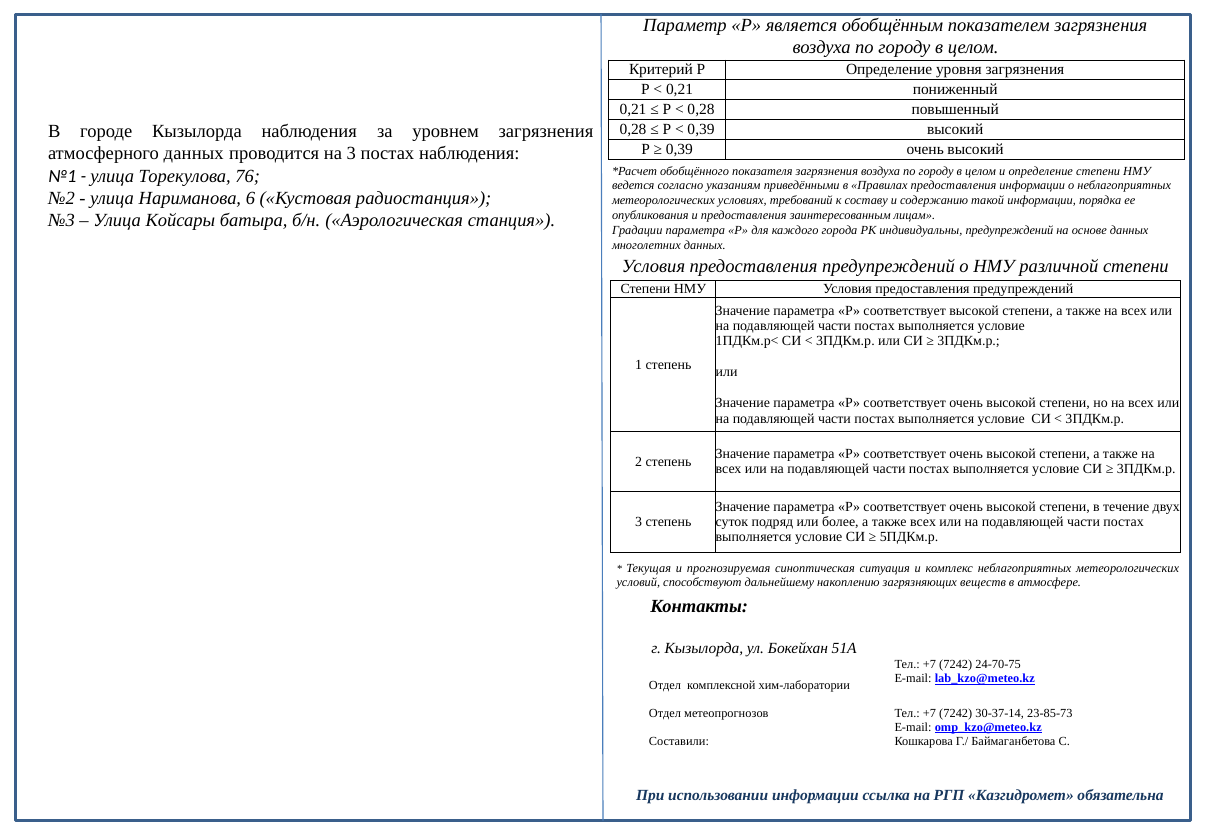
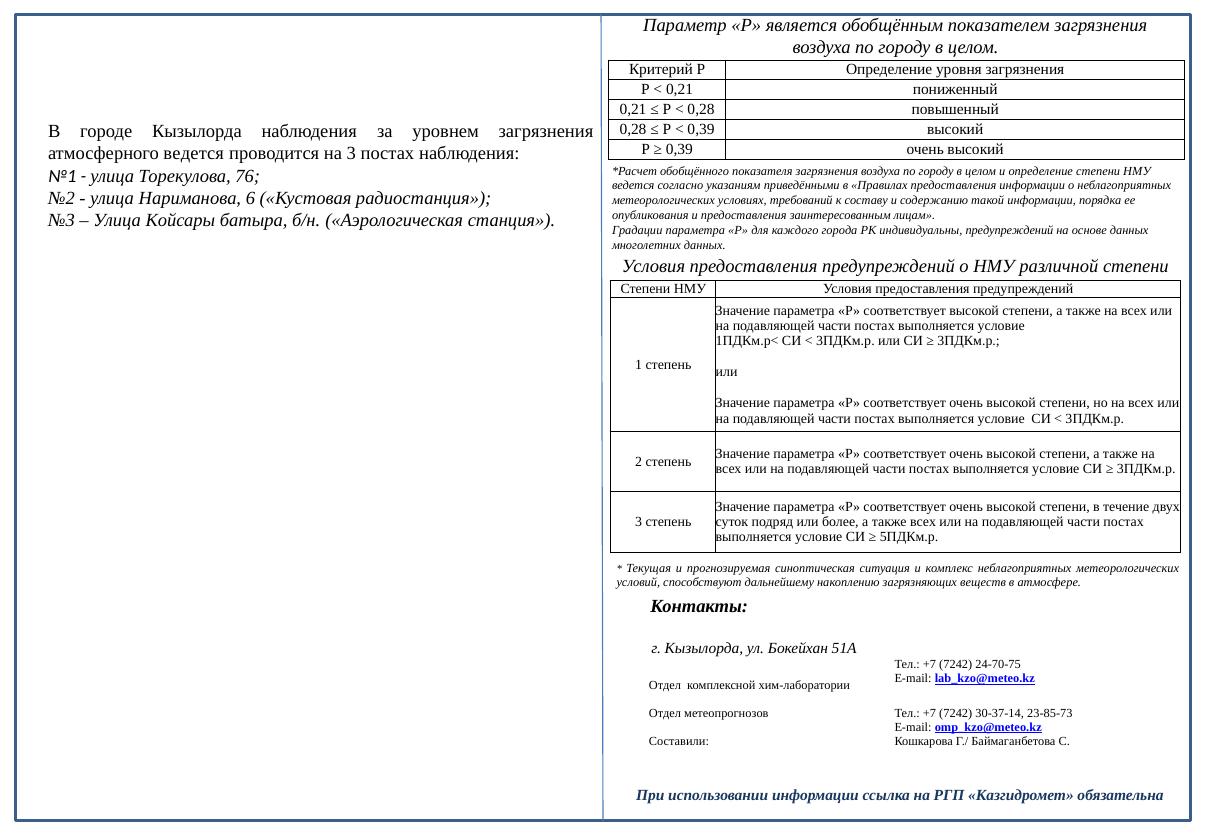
атмосферного данных: данных -> ведется (194, 154)
